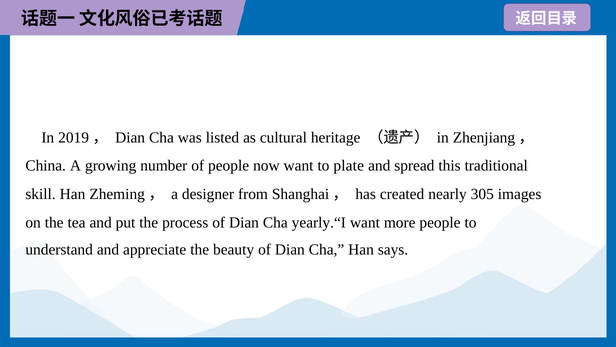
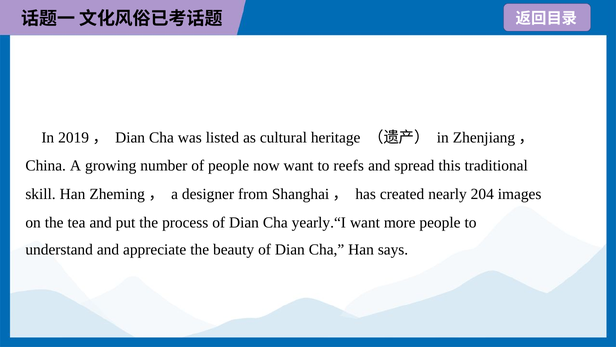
plate: plate -> reefs (349, 166)
305: 305 -> 204 (482, 194)
